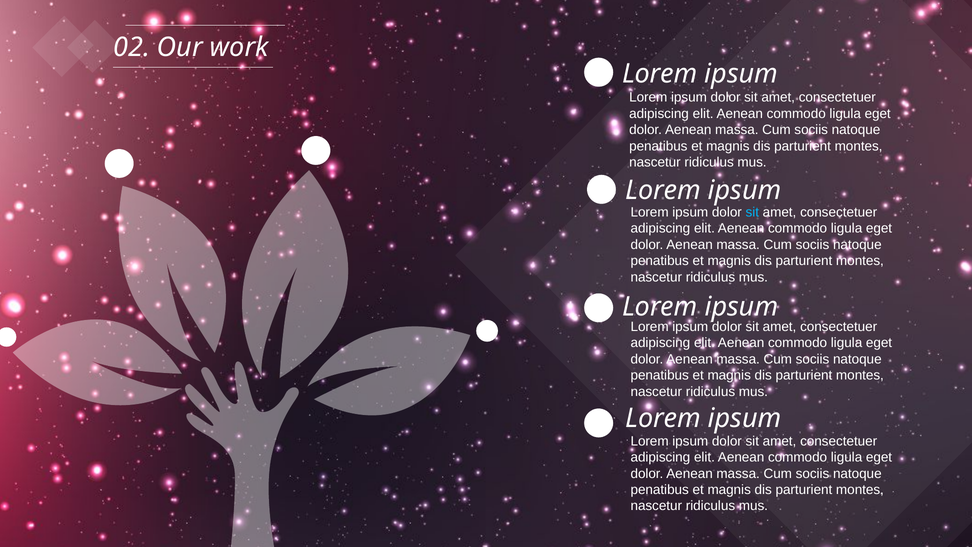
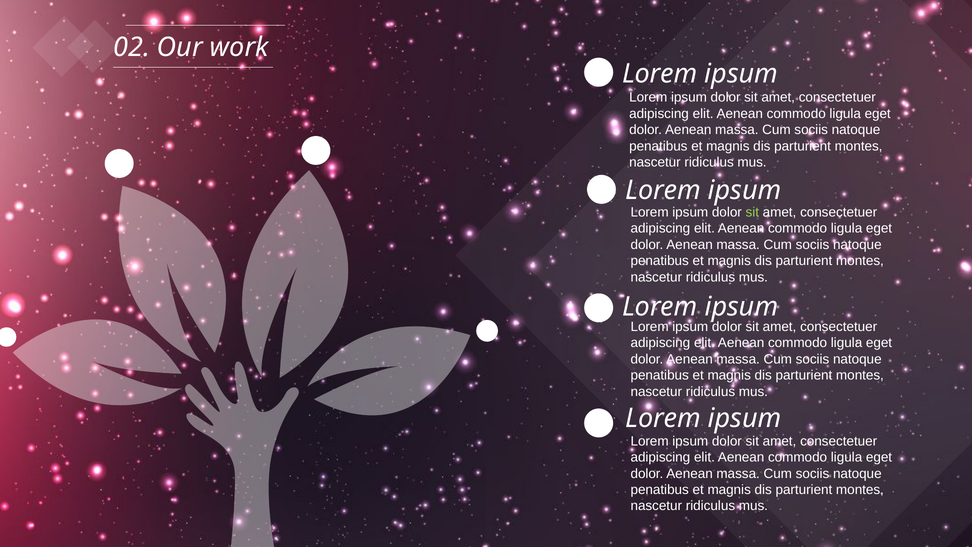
sit colour: light blue -> light green (752, 212)
